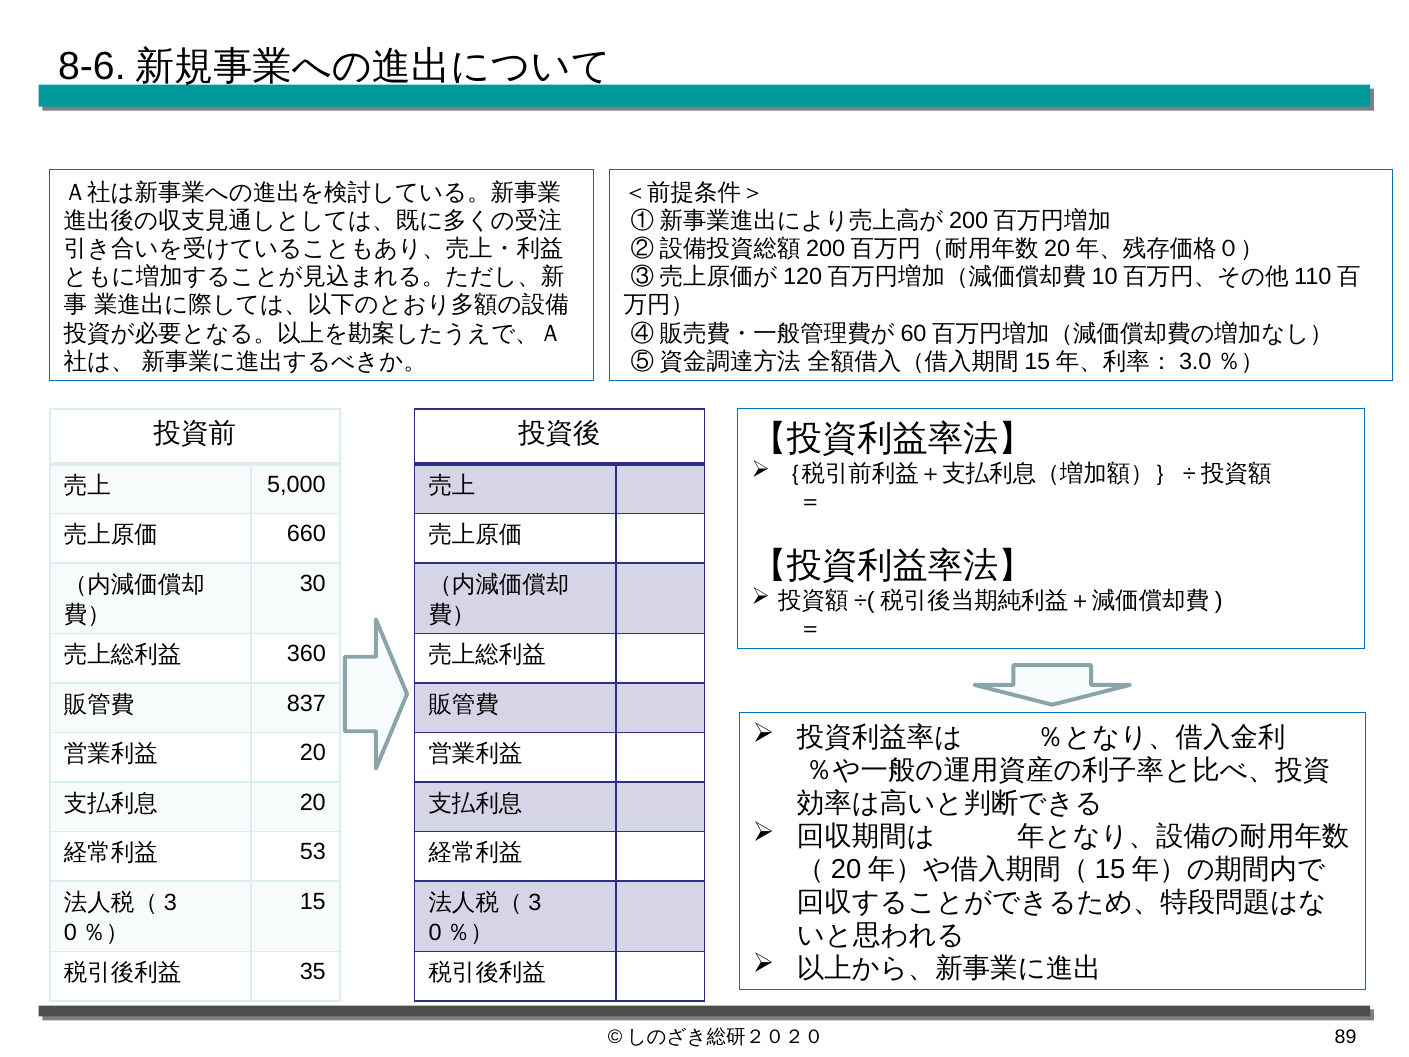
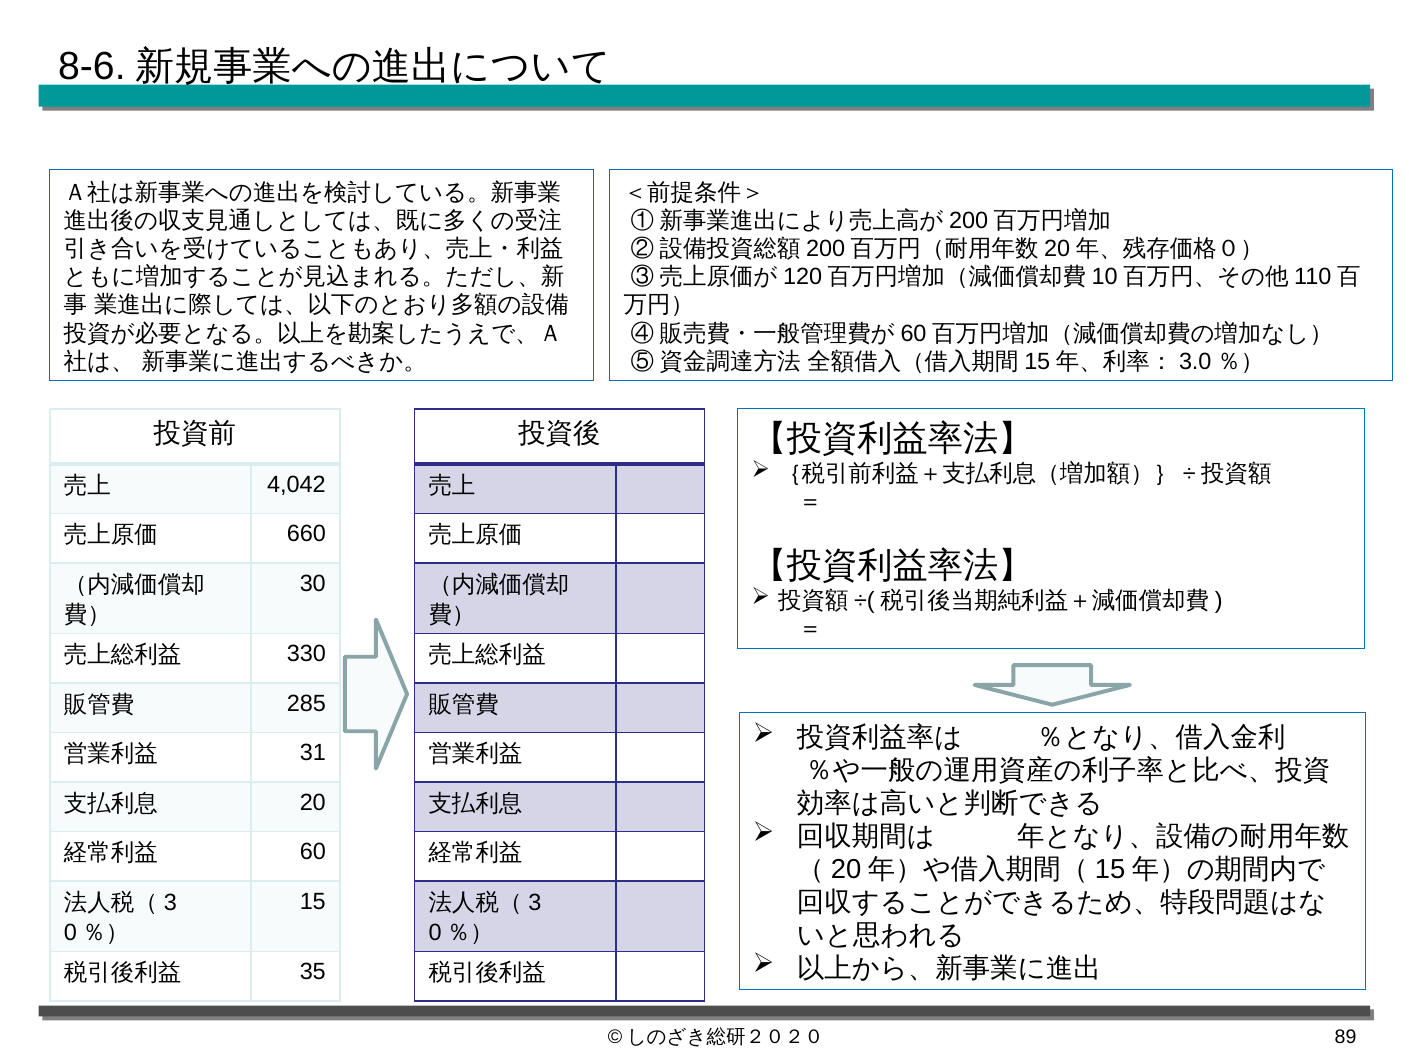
5,000: 5,000 -> 4,042 (296, 484)
360: 360 -> 330 (306, 654)
837: 837 -> 285 (306, 703)
20: 20 -> 31 (313, 753)
53: 53 -> 60 (313, 852)
